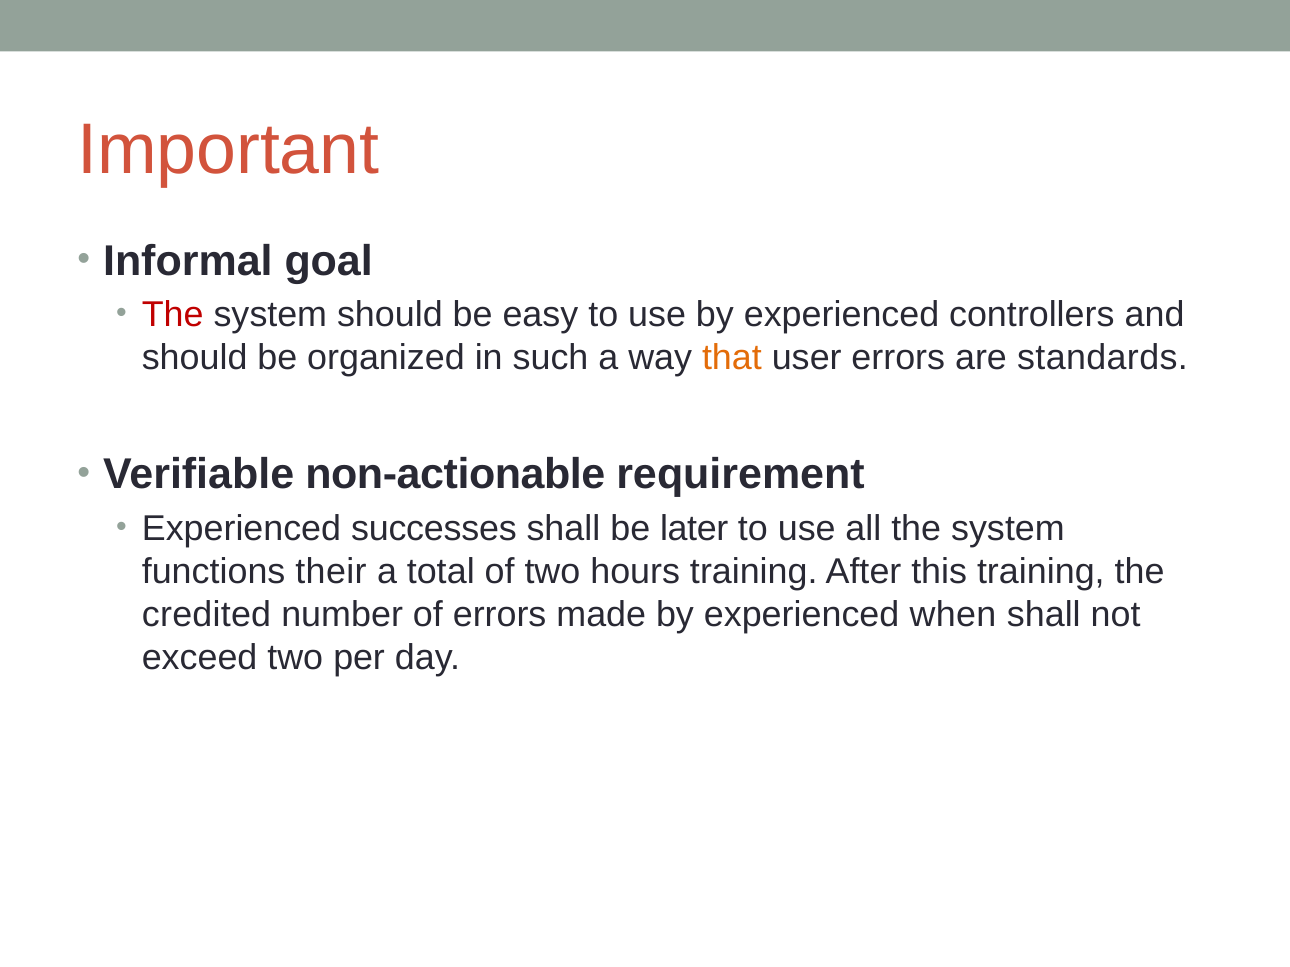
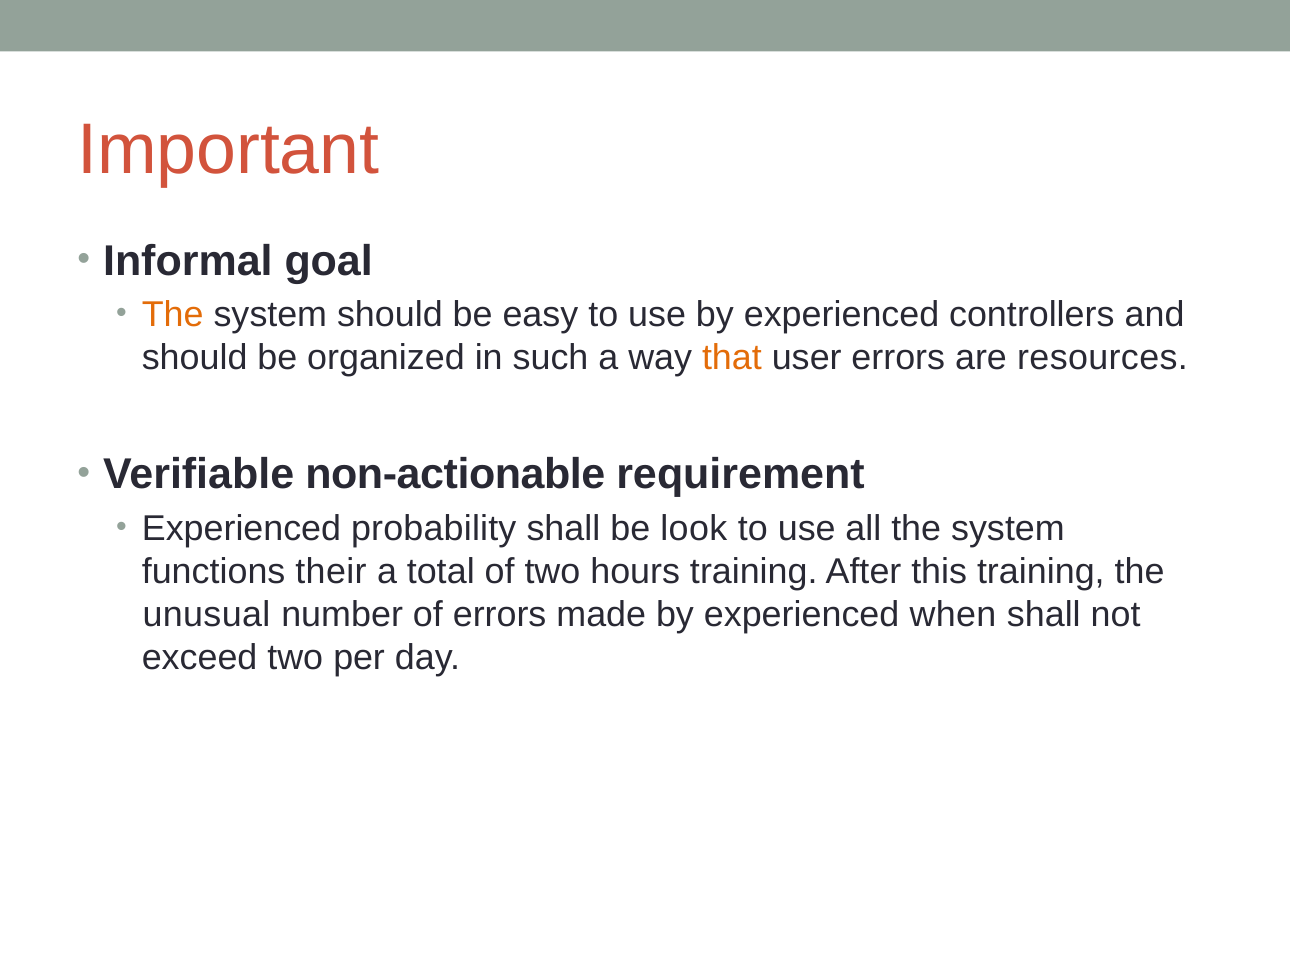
The colour: red -> orange (173, 315)
standards: standards -> resources (1102, 358)
successes: successes -> probability (434, 529)
later: later -> look (694, 529)
credited: credited -> unusual (206, 615)
